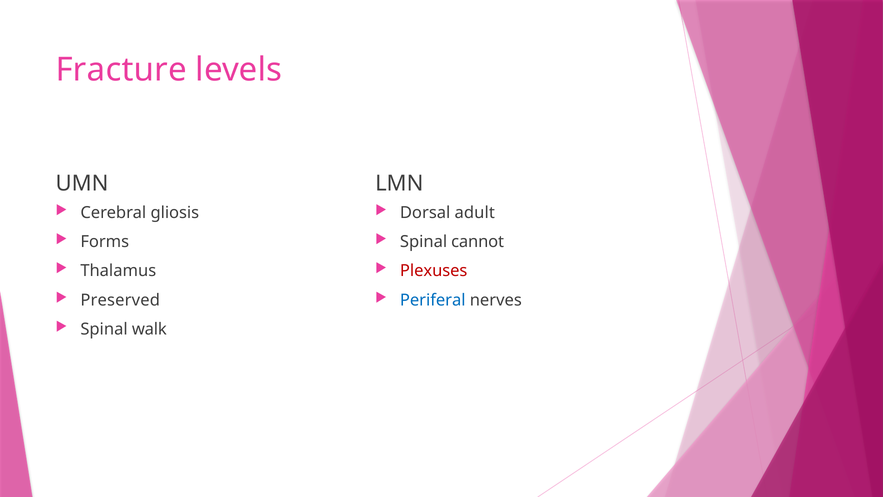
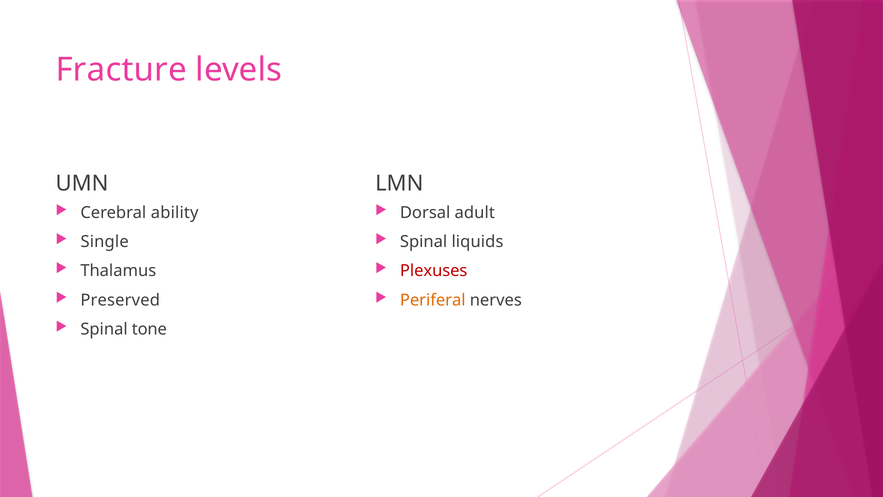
gliosis: gliosis -> ability (175, 213)
Forms: Forms -> Single (105, 242)
cannot: cannot -> liquids (477, 242)
Periferal colour: blue -> orange (433, 300)
walk: walk -> tone (149, 329)
